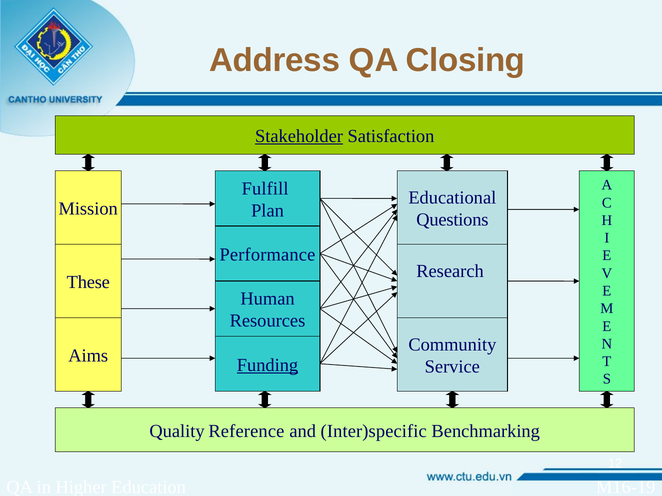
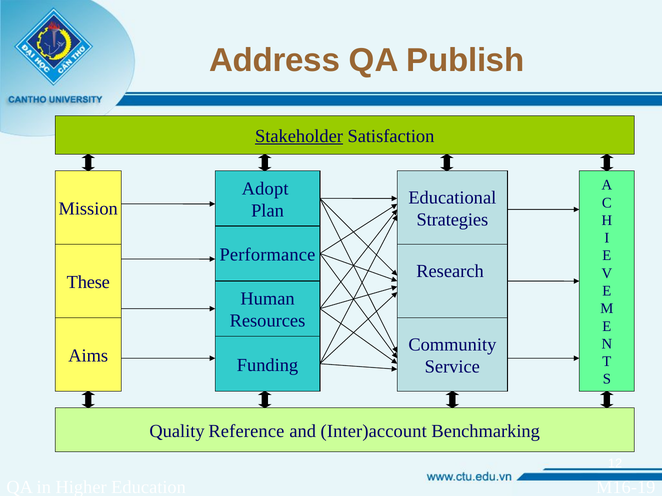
Closing: Closing -> Publish (465, 60)
Fulfill: Fulfill -> Adopt (265, 189)
Questions: Questions -> Strategies (452, 220)
Funding underline: present -> none (268, 365)
Inter)specific: Inter)specific -> Inter)account (374, 432)
